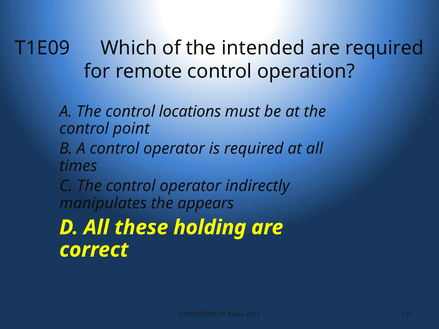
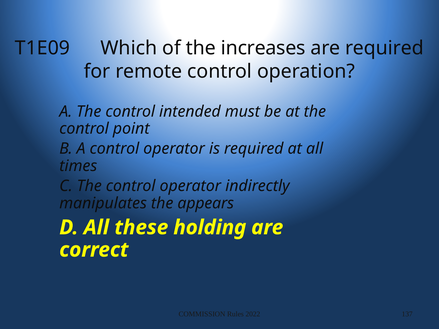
intended: intended -> increases (263, 48)
locations: locations -> intended (190, 112)
